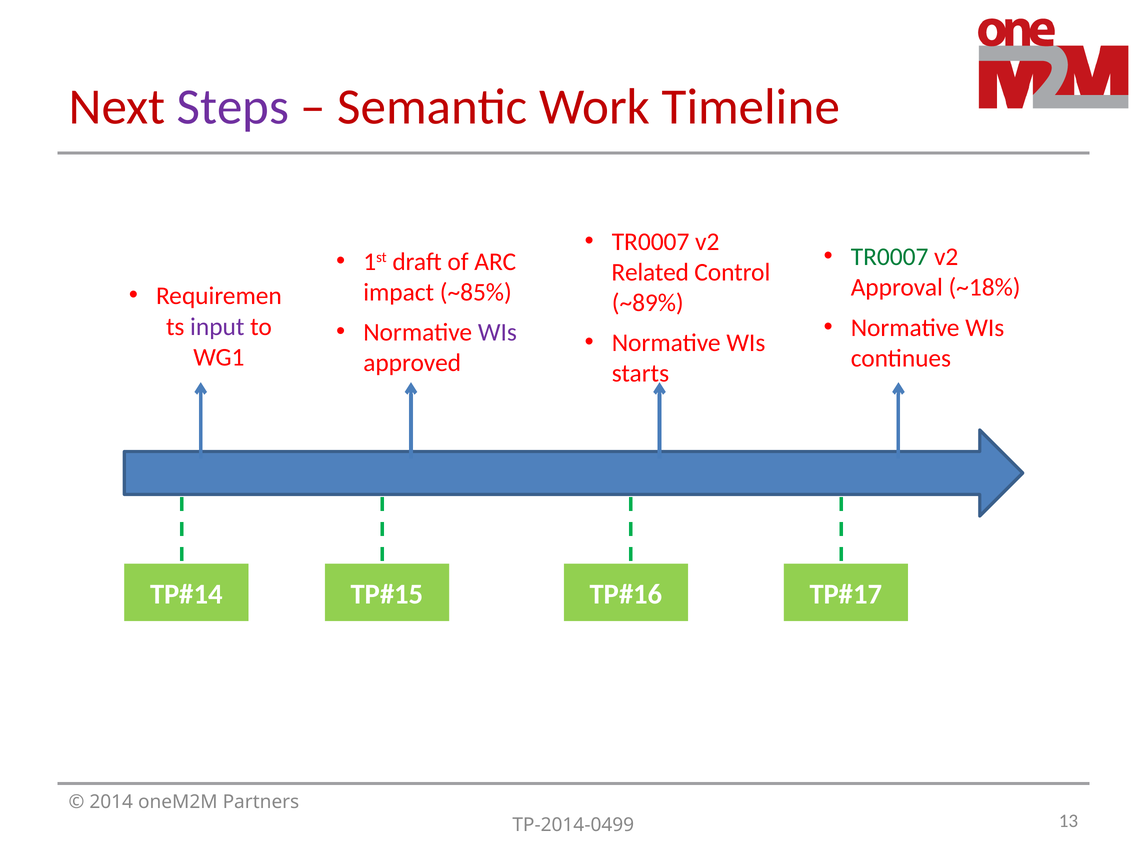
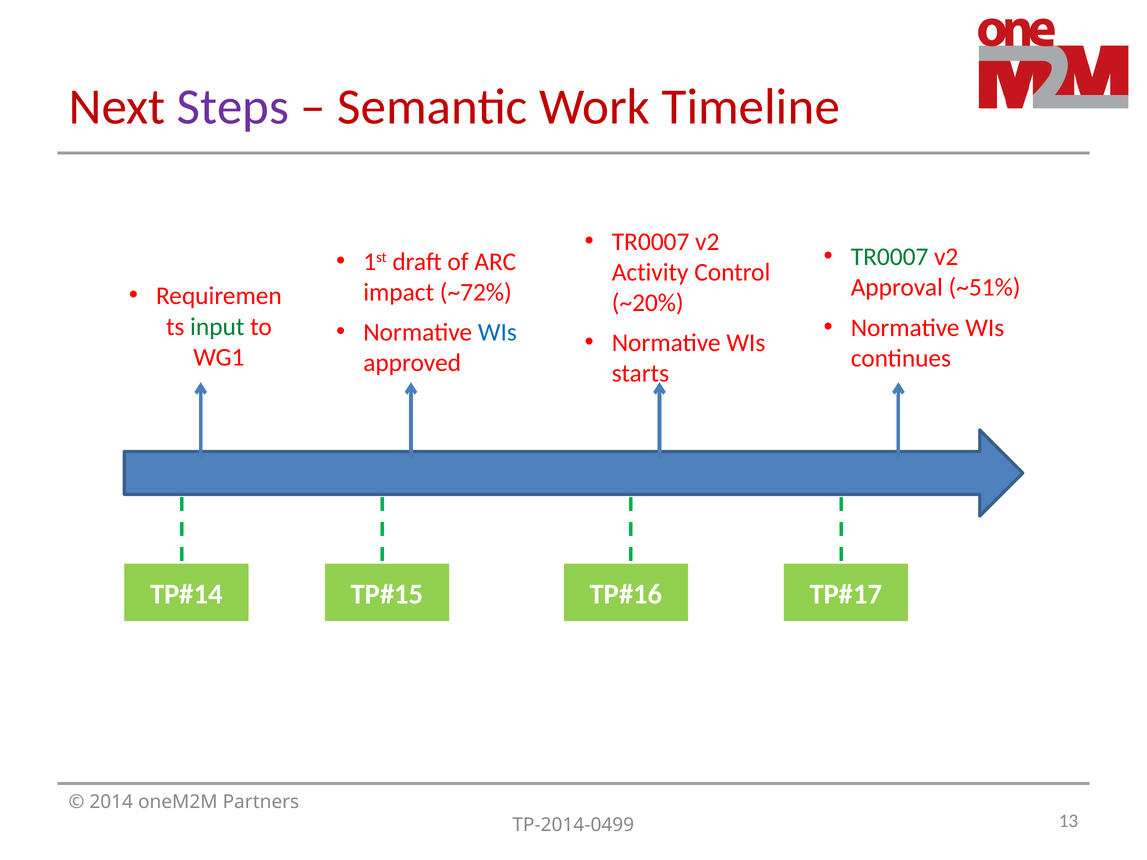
Related: Related -> Activity (650, 272)
~18%: ~18% -> ~51% (985, 288)
~85%: ~85% -> ~72% (476, 292)
~89%: ~89% -> ~20% (648, 303)
input colour: purple -> green (217, 327)
WIs colour: purple -> blue (497, 332)
